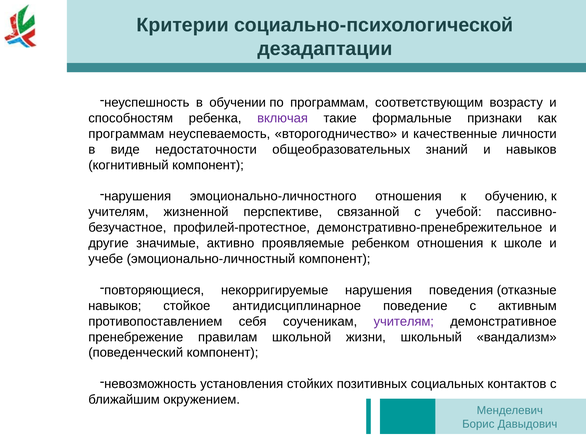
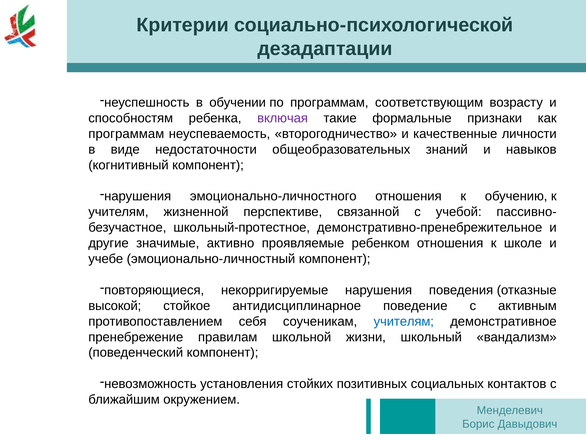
профилей-протестное: профилей-протестное -> школьный-протестное (242, 227)
навыков: навыков -> высокой (115, 305)
учителям colour: purple -> blue (404, 321)
